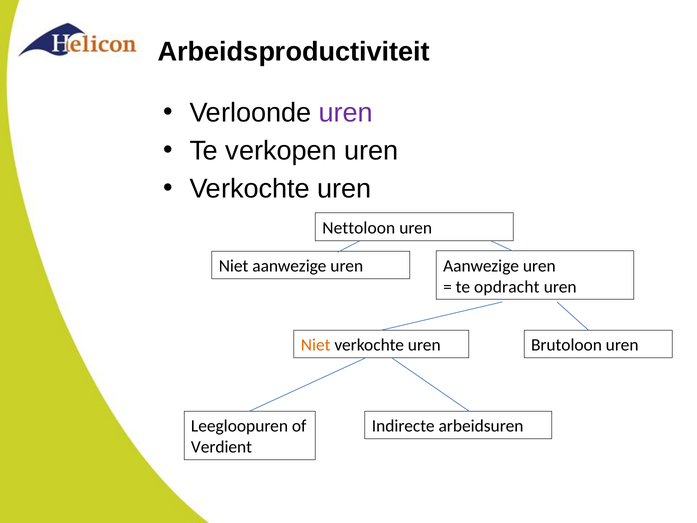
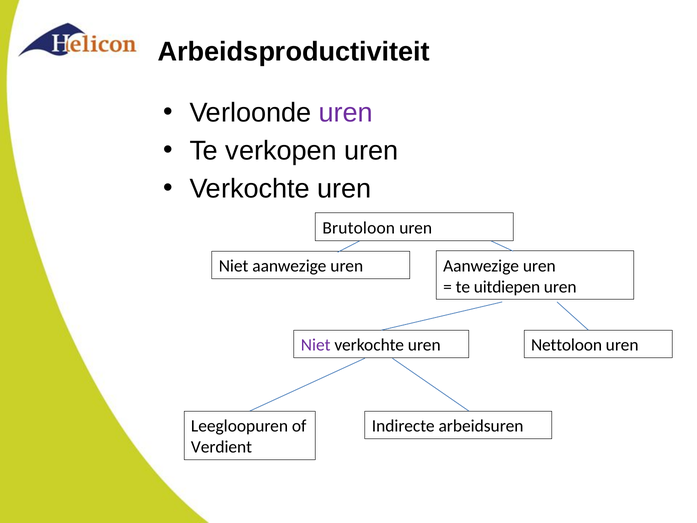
Nettoloon: Nettoloon -> Brutoloon (359, 228)
opdracht: opdracht -> uitdiepen (507, 287)
Niet colour: orange -> purple (316, 345)
Brutoloon: Brutoloon -> Nettoloon (567, 345)
